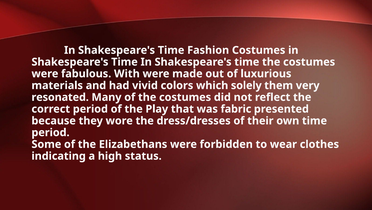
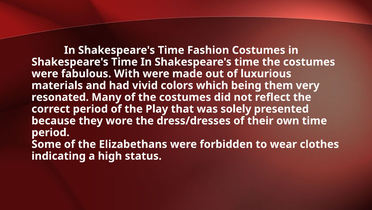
solely: solely -> being (246, 85)
fabric: fabric -> solely (236, 109)
